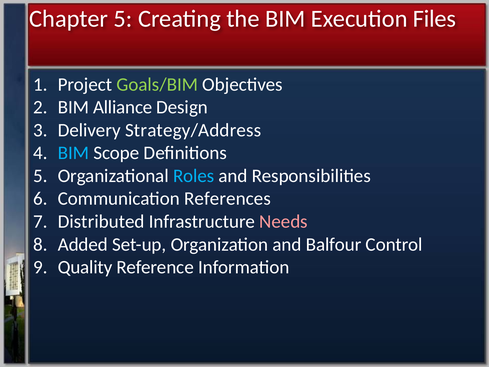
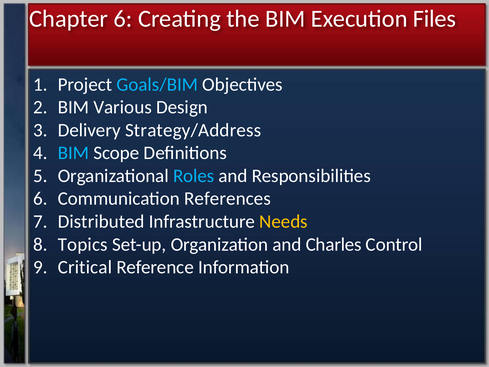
Chapter 5: 5 -> 6 (123, 19)
Goals/BIM colour: light green -> light blue (157, 84)
Alliance: Alliance -> Various (123, 107)
Needs colour: pink -> yellow (283, 221)
Added: Added -> Topics (83, 244)
Balfour: Balfour -> Charles (334, 244)
Quality: Quality -> Critical (85, 267)
